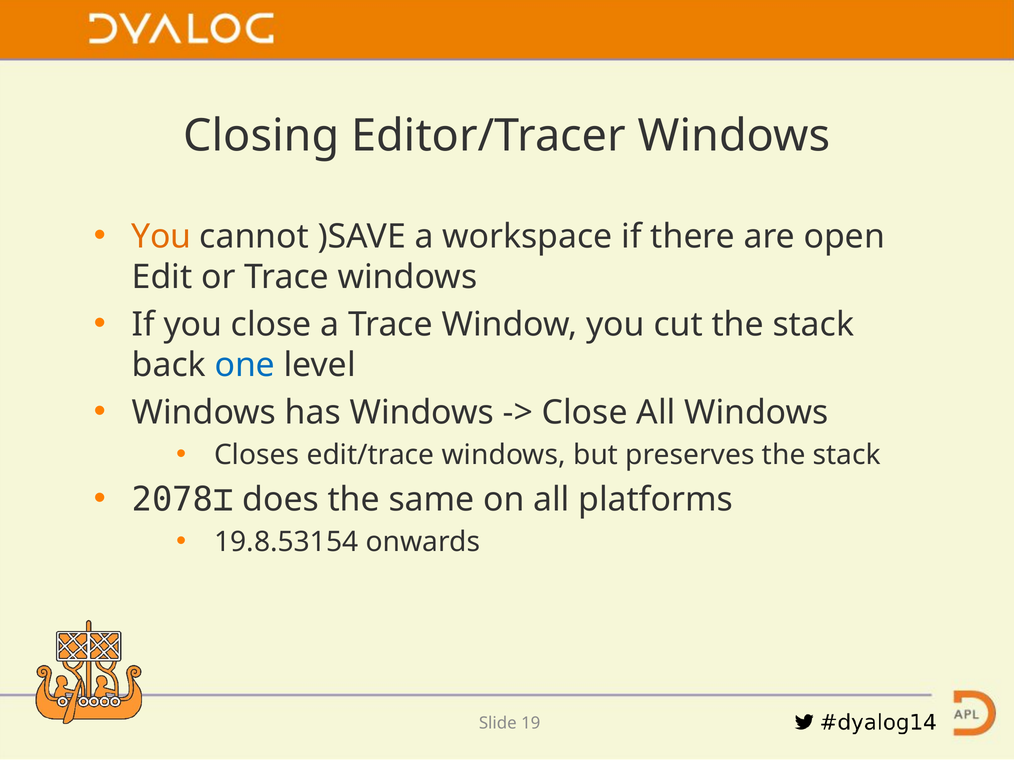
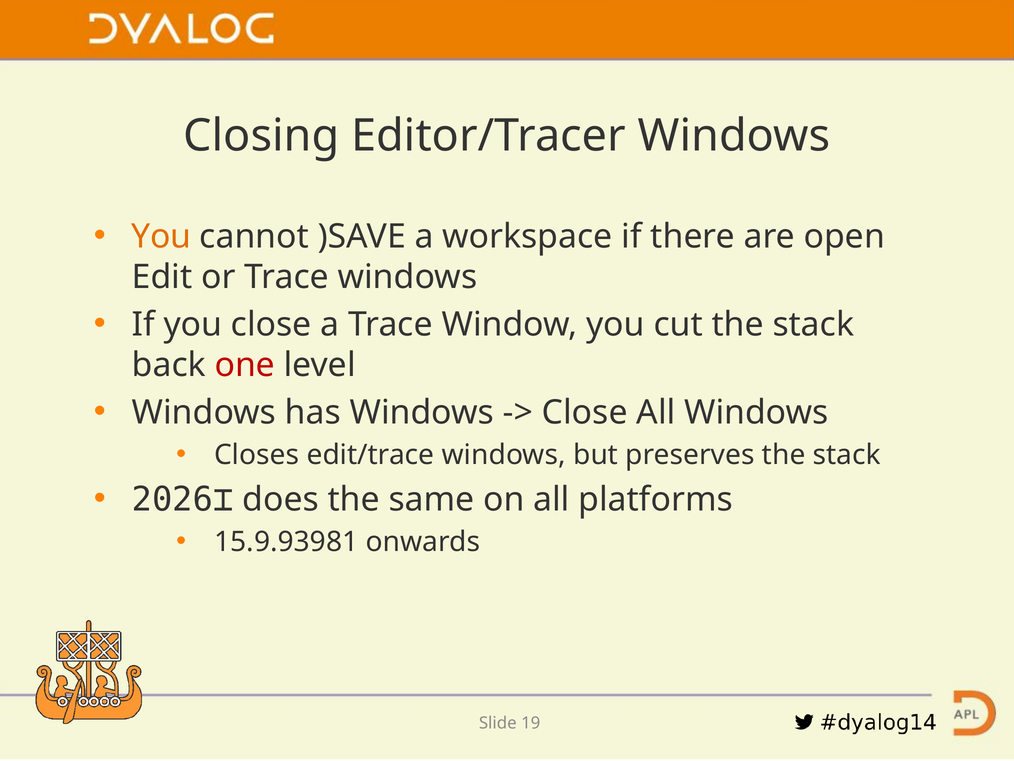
one colour: blue -> red (245, 365)
2078⌶: 2078⌶ -> 2026⌶ (183, 499)
19.8.53154: 19.8.53154 -> 15.9.93981 (286, 541)
